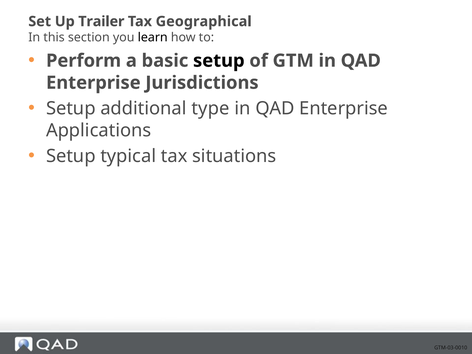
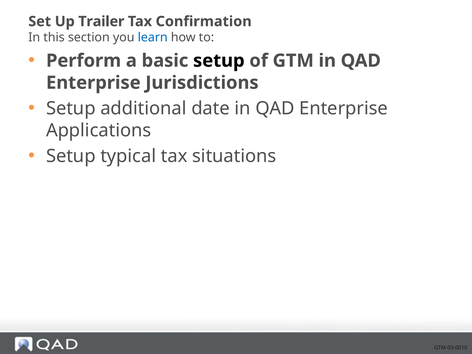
Geographical: Geographical -> Confirmation (204, 21)
learn colour: black -> blue (153, 37)
type: type -> date (211, 108)
